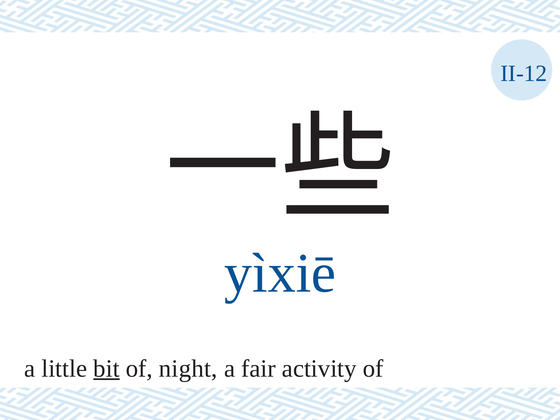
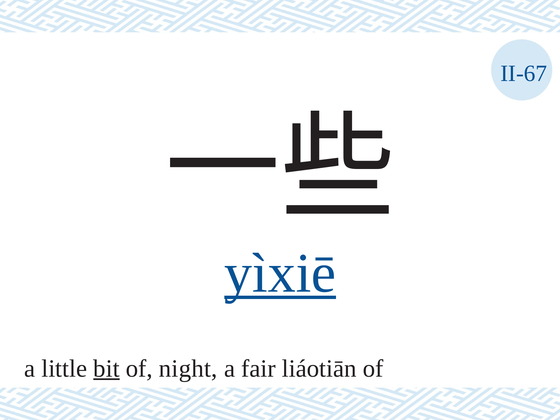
II-12: II-12 -> II-67 (524, 73)
yìxiē underline: none -> present (280, 273)
activity: activity -> liáotiān (319, 369)
